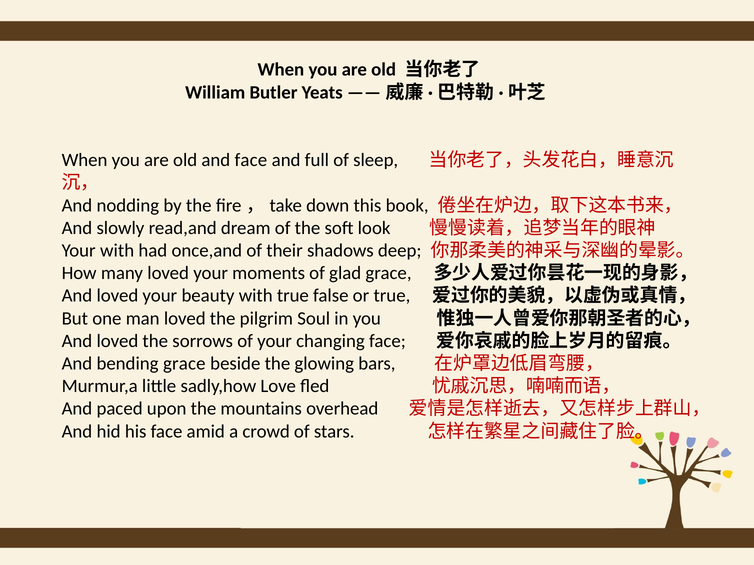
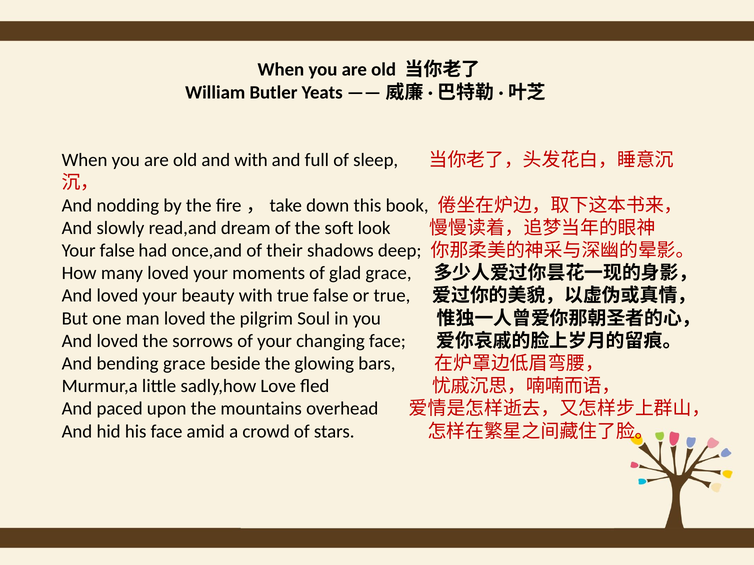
and face: face -> with (251, 160)
Your with: with -> false (117, 251)
